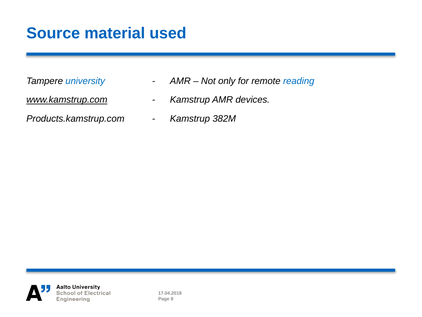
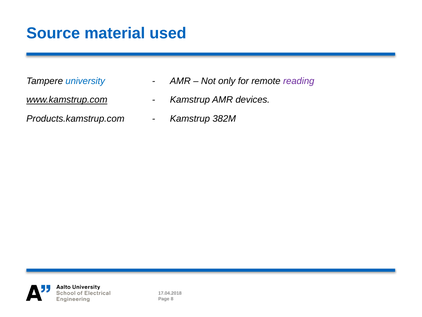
reading colour: blue -> purple (299, 81)
